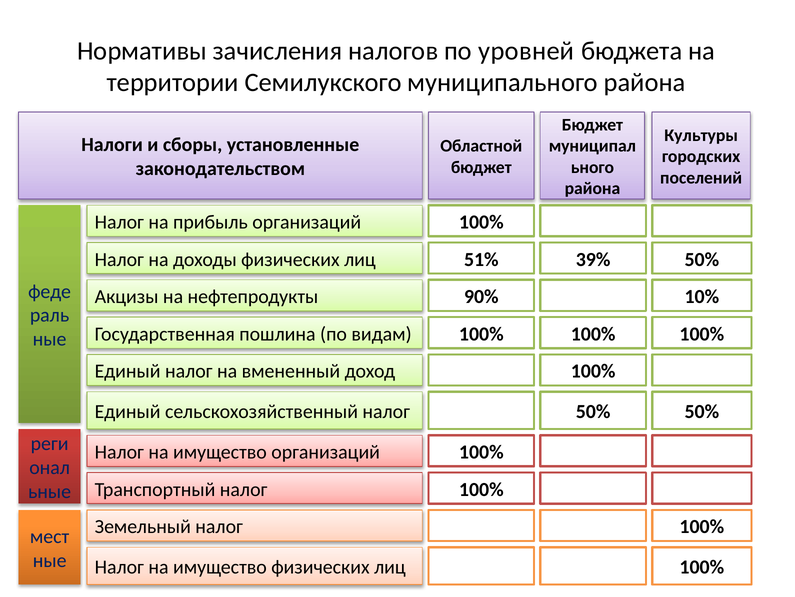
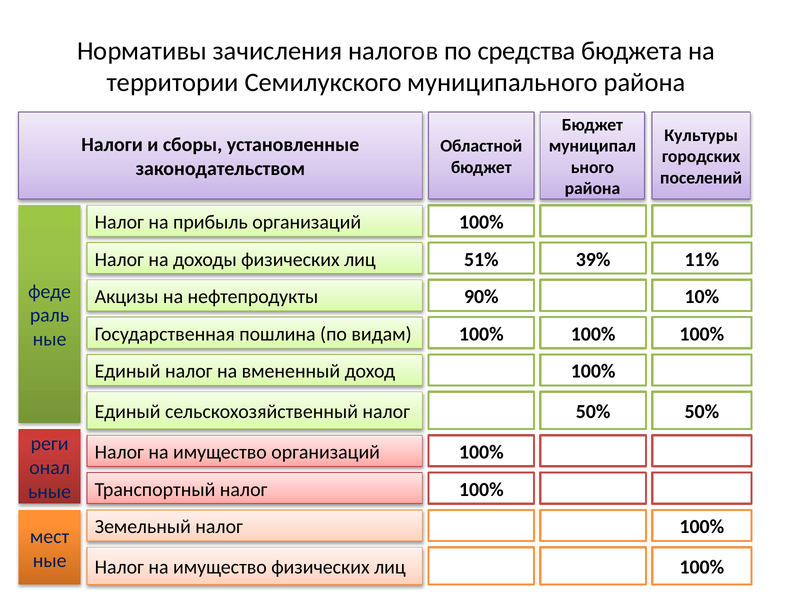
уровней: уровней -> средства (527, 51)
39% 50%: 50% -> 11% (702, 259)
